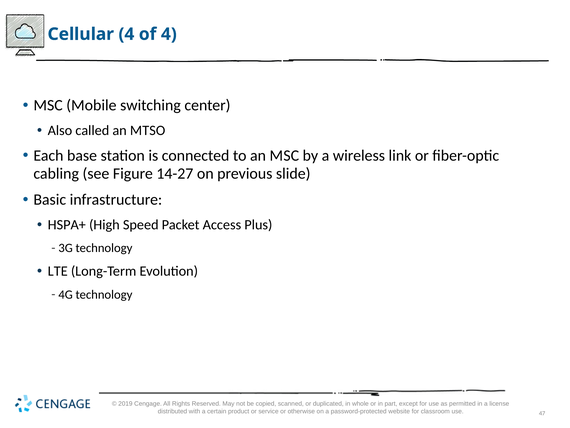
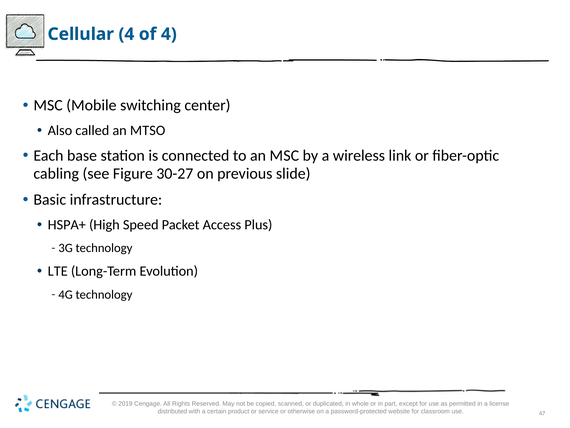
14-27: 14-27 -> 30-27 (175, 173)
